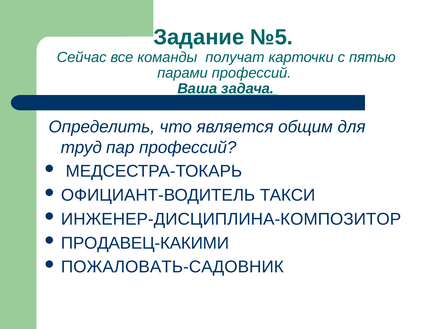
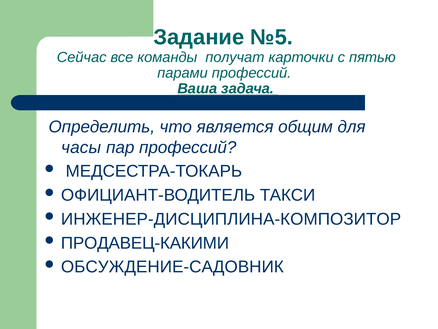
труд: труд -> часы (81, 147)
ПОЖАЛОВАТЬ-САДОВНИК: ПОЖАЛОВАТЬ-САДОВНИК -> ОБСУЖДЕНИЕ-САДОВНИК (172, 267)
